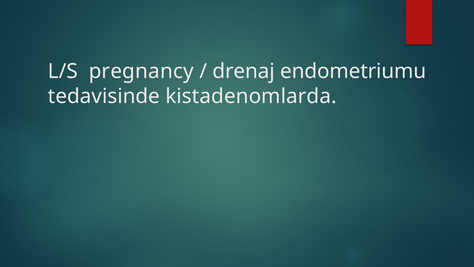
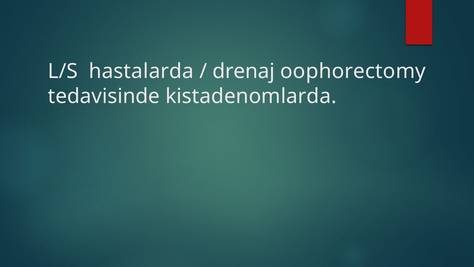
pregnancy: pregnancy -> hastalarda (141, 71)
endometriumu: endometriumu -> oophorectomy (353, 71)
